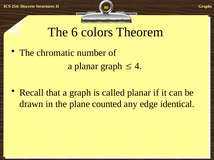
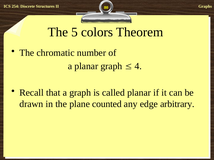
6: 6 -> 5 (75, 32)
identical: identical -> arbitrary (177, 104)
